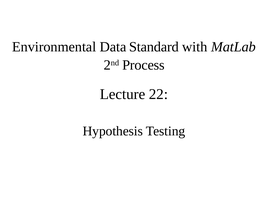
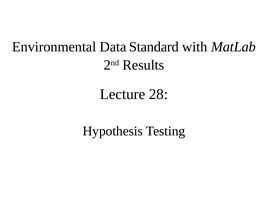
Process: Process -> Results (143, 65)
22: 22 -> 28 (158, 94)
